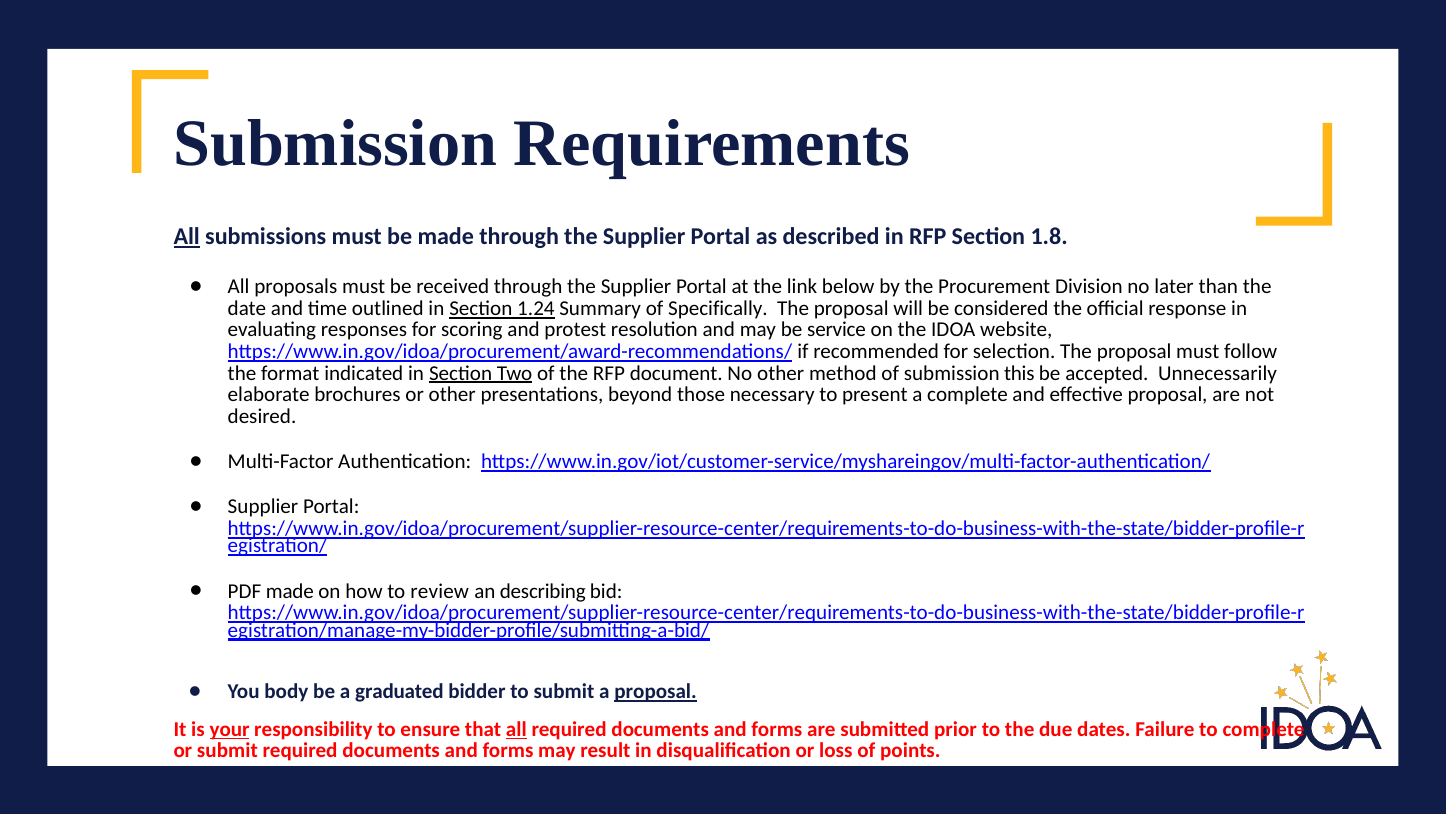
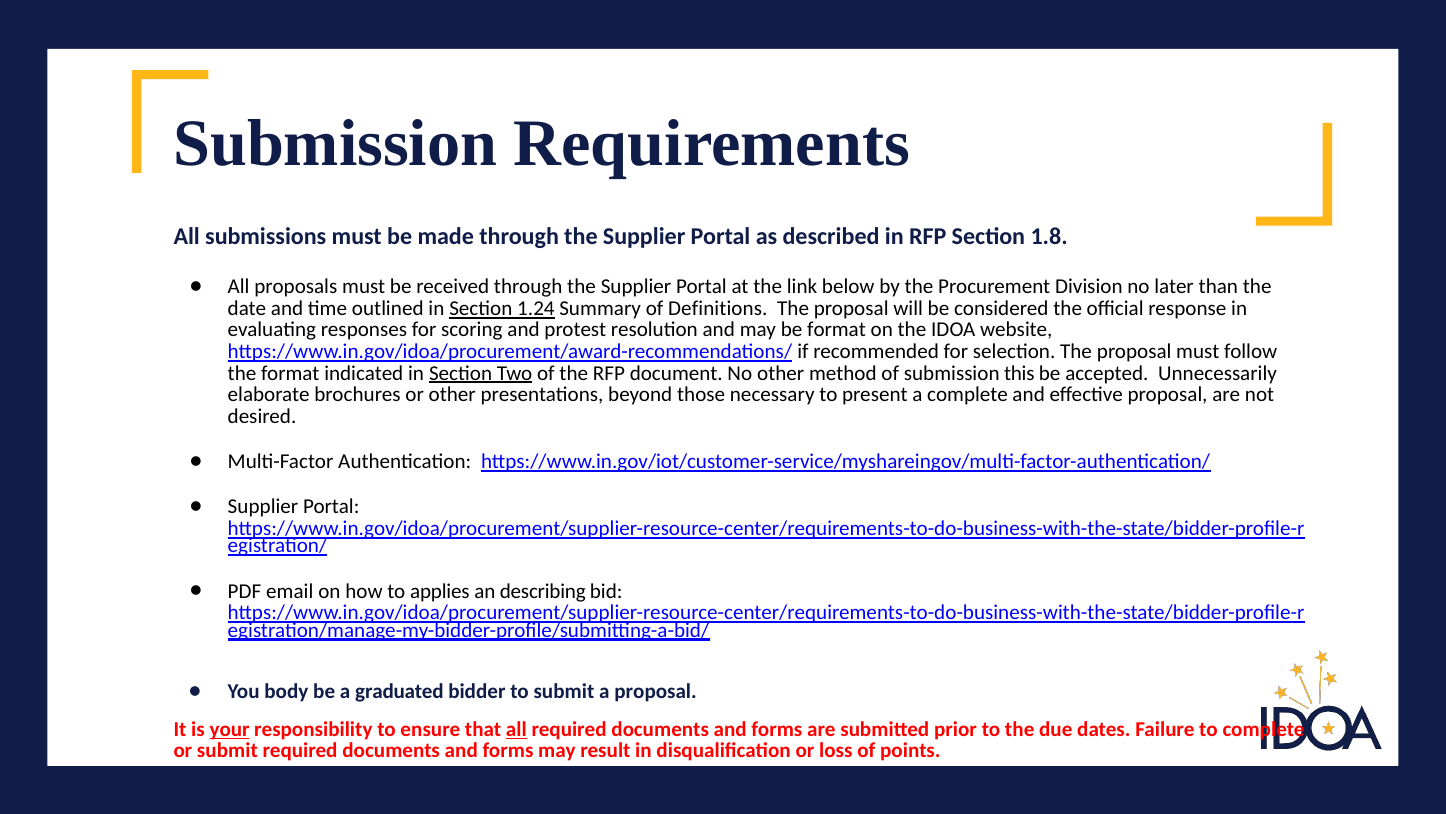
All underline: present -> none (187, 236)
Specifically: Specifically -> Definitions (718, 308)
be service: service -> format (837, 330)
PDF made: made -> email (290, 591)
review: review -> applies (440, 591)
proposal underline: present -> none (656, 691)
